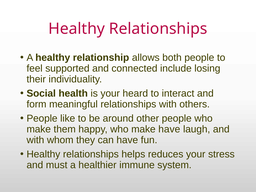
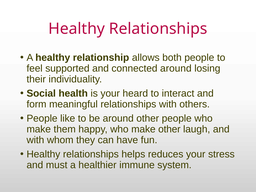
connected include: include -> around (176, 68)
make have: have -> other (169, 129)
